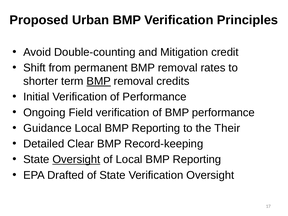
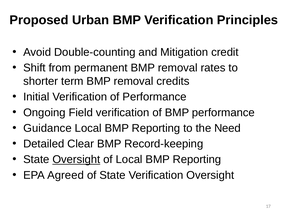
BMP underline: present -> none (99, 81)
Their: Their -> Need (227, 128)
Drafted: Drafted -> Agreed (66, 175)
